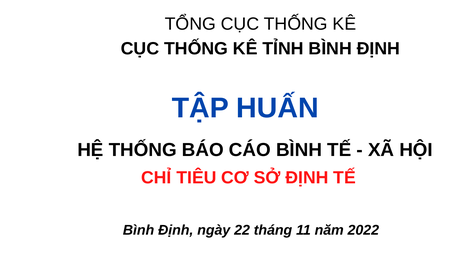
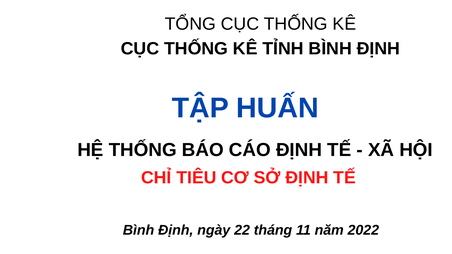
CÁO BÌNH: BÌNH -> ĐỊNH (299, 150)
